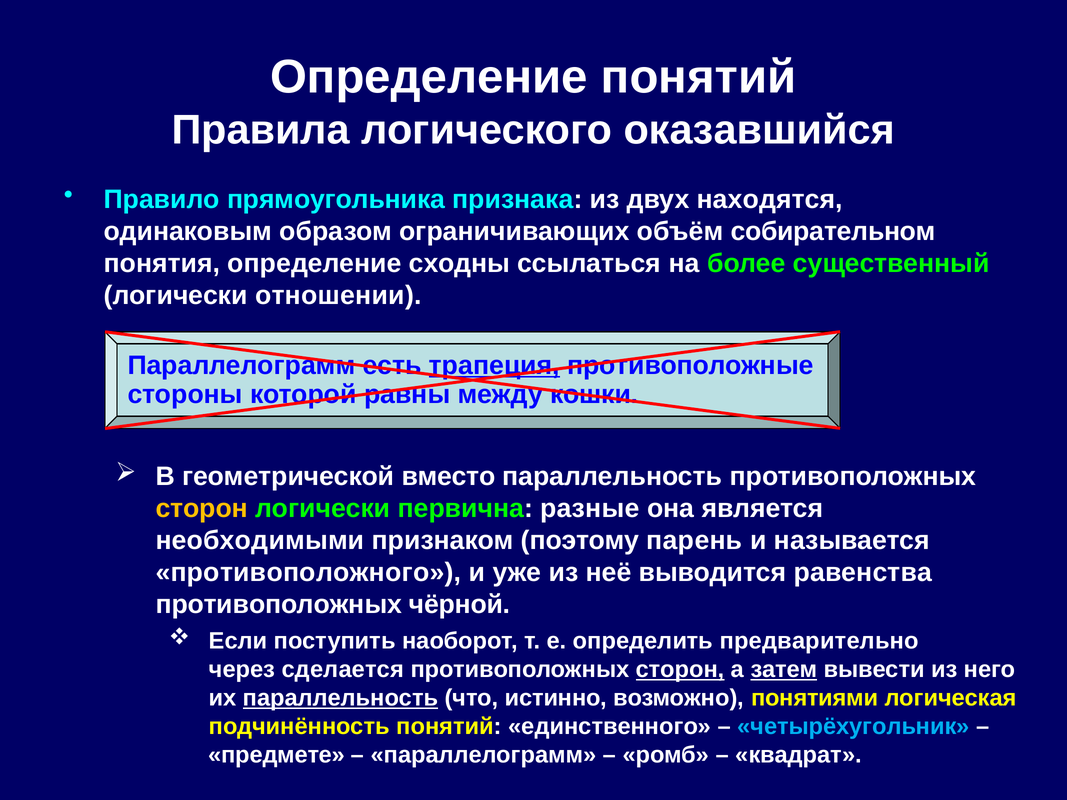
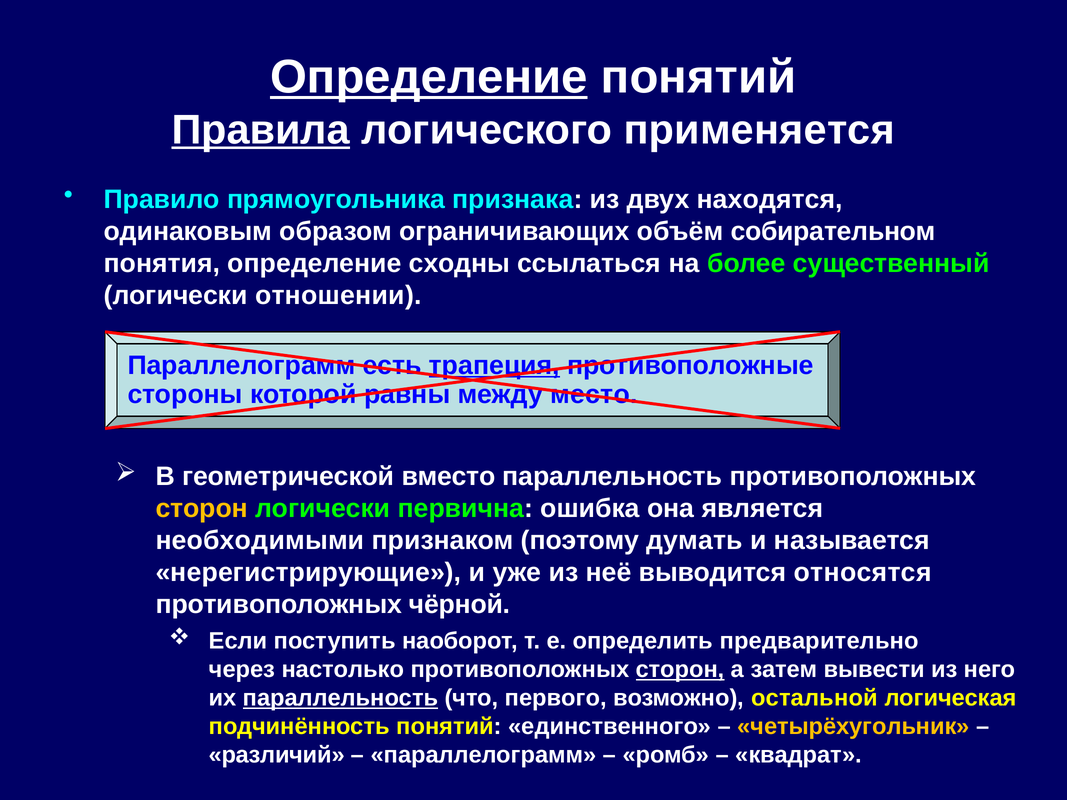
Определение underline: none -> present (429, 77)
Правила underline: none -> present (261, 130)
оказавшийся: оказавшийся -> применяется (759, 130)
кошки: кошки -> место (594, 394)
разные: разные -> ошибка (590, 509)
парень: парень -> думать (694, 541)
противоположного: противоположного -> нерегистрирующие (308, 573)
равенства: равенства -> относятся (863, 573)
сделается: сделается -> настолько (343, 670)
затем underline: present -> none (784, 670)
истинно: истинно -> первого (556, 698)
понятиями: понятиями -> остальной (814, 698)
четырёхугольник colour: light blue -> yellow (853, 727)
предмете: предмете -> различий (277, 755)
